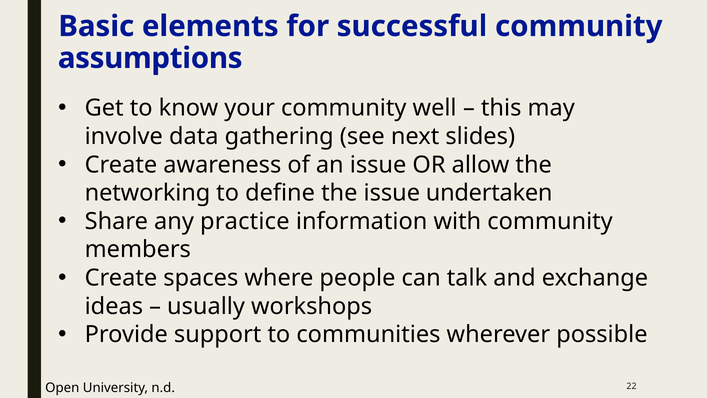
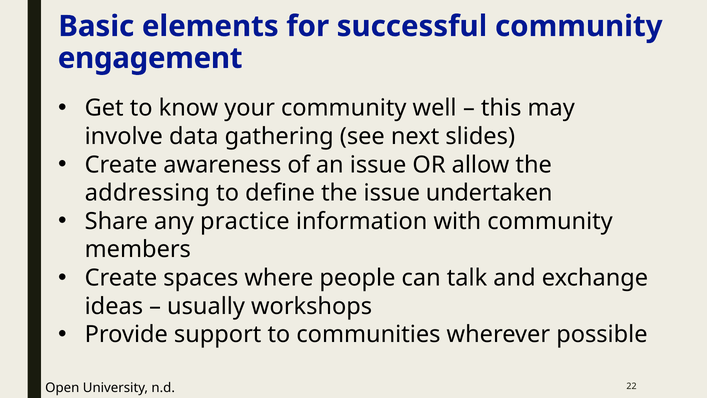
assumptions: assumptions -> engagement (150, 58)
networking: networking -> addressing (147, 193)
